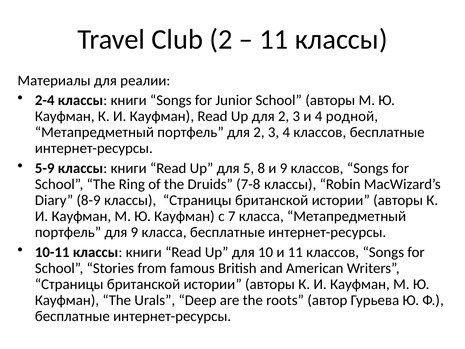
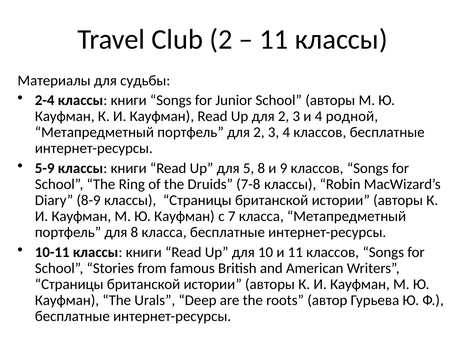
реалии: реалии -> cудьбы (145, 80)
для 9: 9 -> 8 (134, 232)
